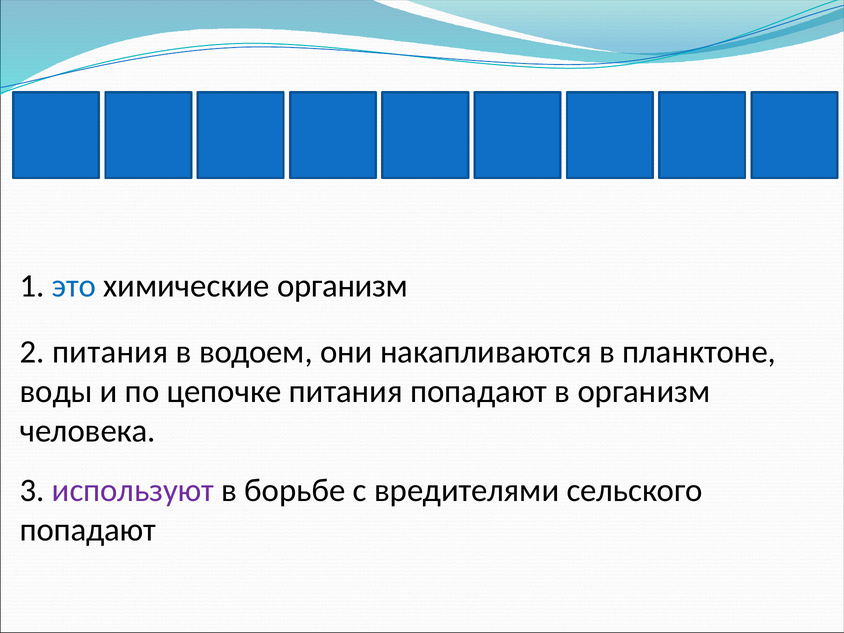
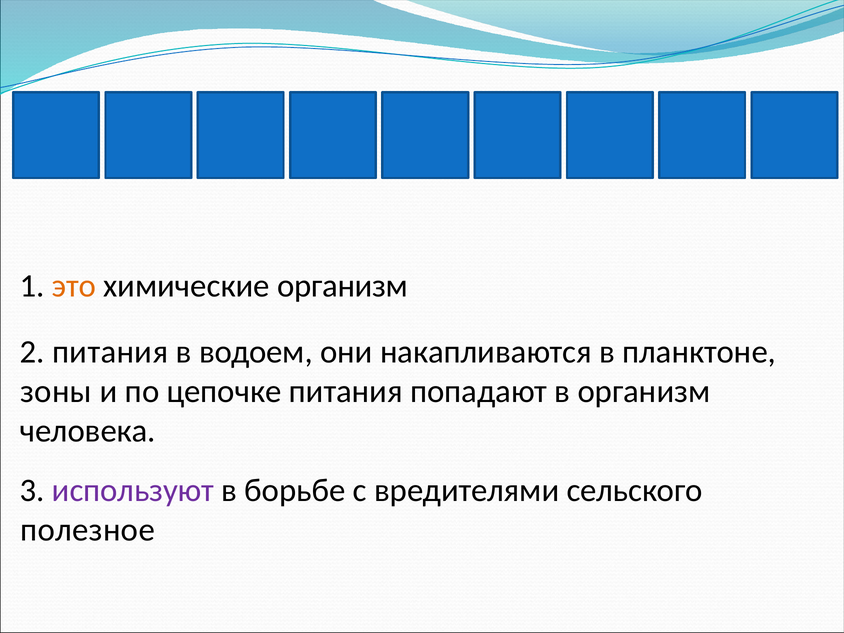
это colour: blue -> orange (74, 286)
воды: воды -> зоны (56, 392)
попадают: попадают -> полезное (88, 530)
